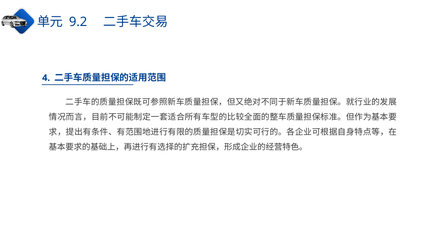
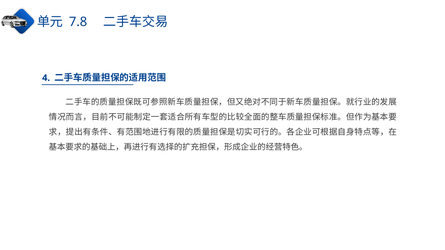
9.2: 9.2 -> 7.8 (78, 22)
